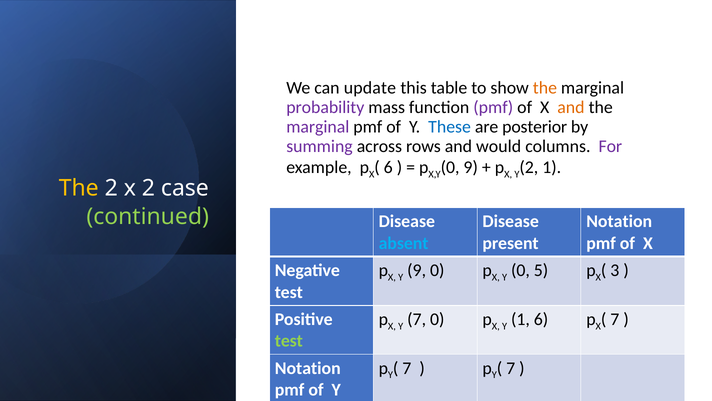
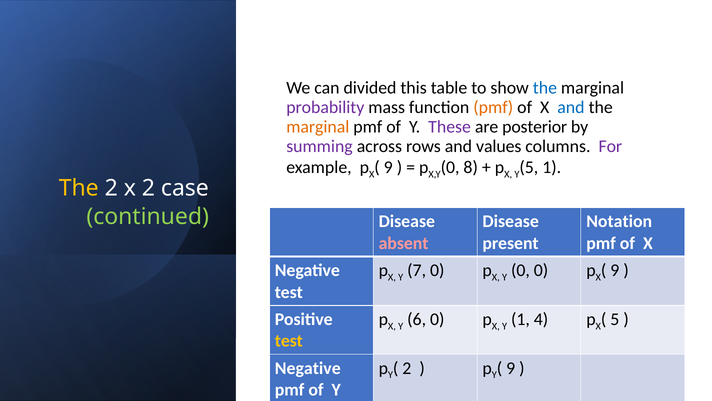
update: update -> divided (370, 88)
the colour: orange -> blue (545, 88)
pmf colour: purple -> orange (493, 107)
and colour: orange -> blue (571, 107)
marginal colour: purple -> orange (318, 127)
These colour: blue -> purple (450, 127)
would: would -> values (499, 146)
6: 6 -> 9 (388, 167)
0 9: 9 -> 8 (471, 167)
Y 2: 2 -> 5 (529, 167)
absent colour: light blue -> pink (404, 243)
Y 9: 9 -> 7 (417, 270)
0 5: 5 -> 0 (541, 270)
3: 3 -> 9 (615, 270)
Y 7: 7 -> 6 (417, 319)
1 6: 6 -> 4 (541, 319)
7: 7 -> 5 (615, 319)
test colour: light green -> yellow (289, 341)
Notation: Notation -> Negative (308, 368)
7: 7 -> 2 (407, 368)
7: 7 -> 9 (511, 368)
